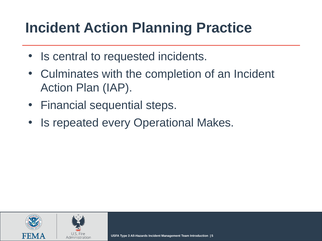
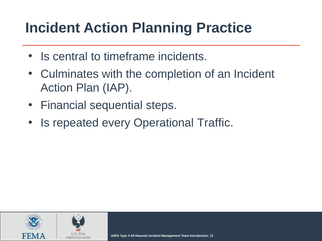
requested: requested -> timeframe (129, 57)
Makes: Makes -> Traffic (215, 123)
